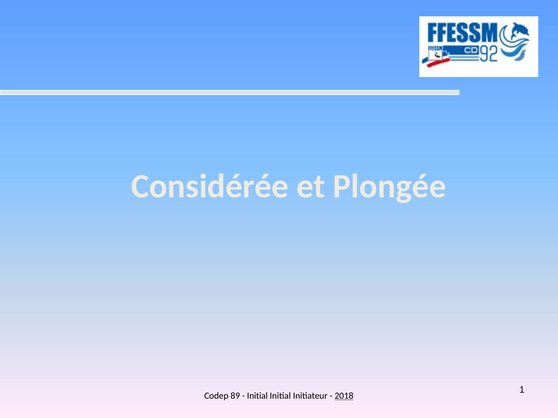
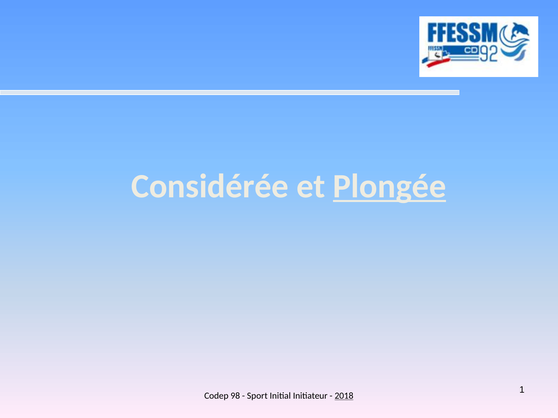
Plongée underline: none -> present (390, 186)
89: 89 -> 98 (235, 396)
Initial: Initial -> Sport (257, 396)
